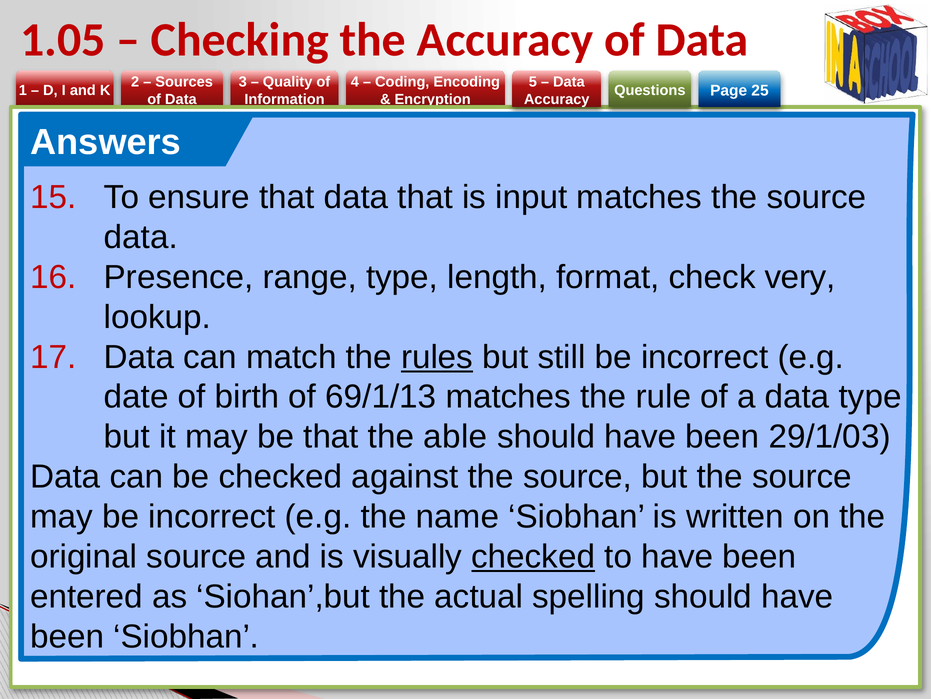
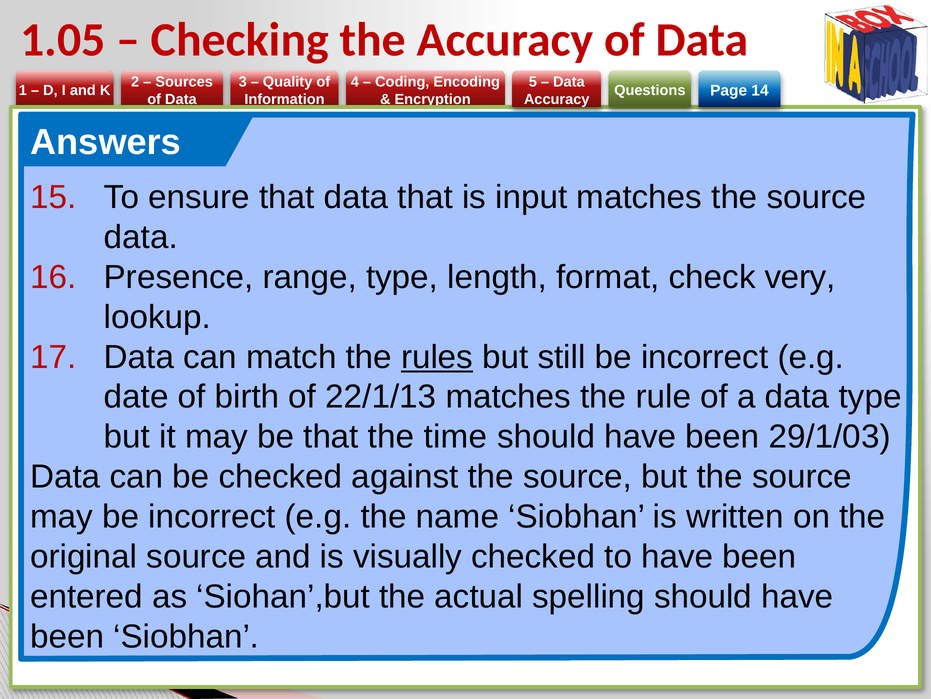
25: 25 -> 14 (760, 91)
69/1/13: 69/1/13 -> 22/1/13 (381, 397)
able: able -> time (455, 436)
checked underline: present -> none (533, 556)
